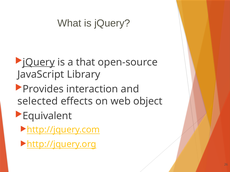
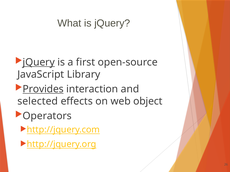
that: that -> first (86, 62)
Provides underline: none -> present (43, 89)
Equivalent: Equivalent -> Operators (47, 116)
